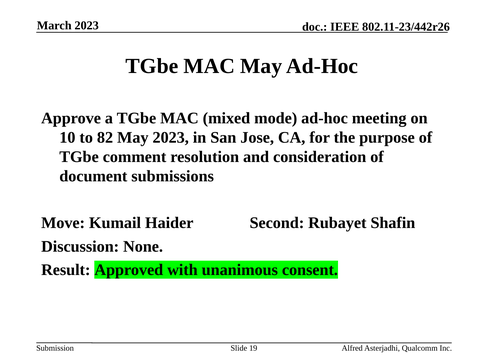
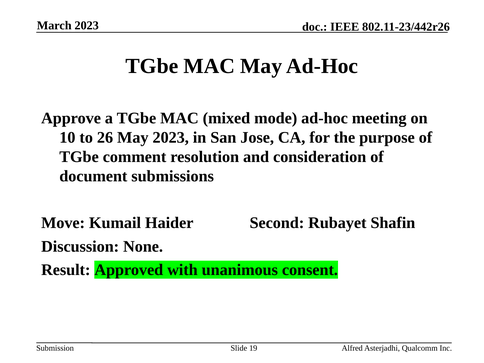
82: 82 -> 26 (105, 137)
